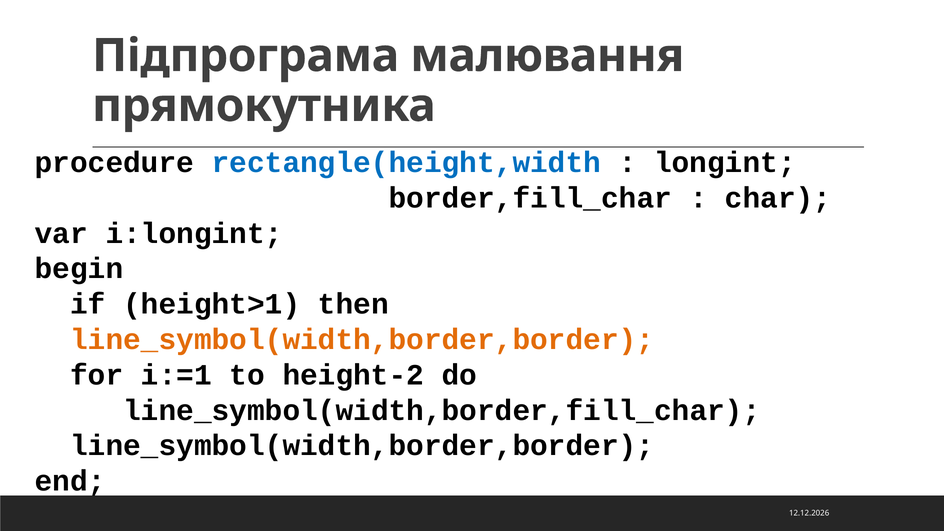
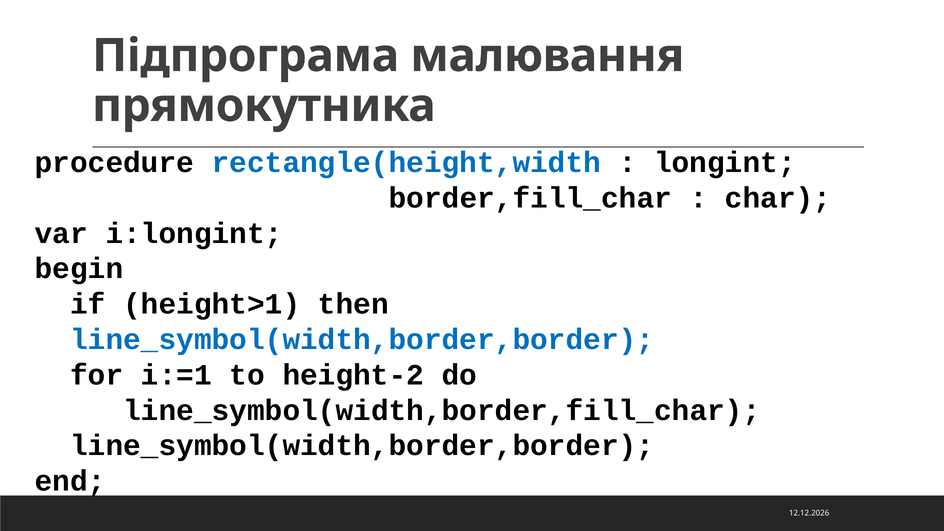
line_symbol(width,border,border colour: orange -> blue (362, 340)
